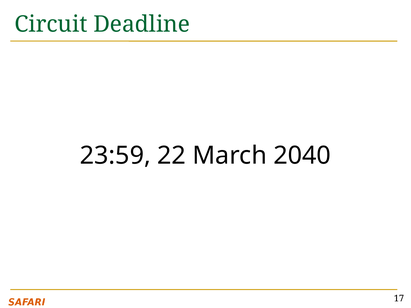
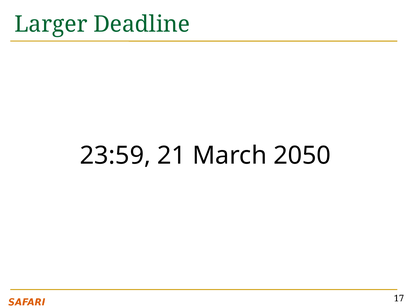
Circuit: Circuit -> Larger (51, 24)
22: 22 -> 21 (172, 156)
2040: 2040 -> 2050 (302, 156)
